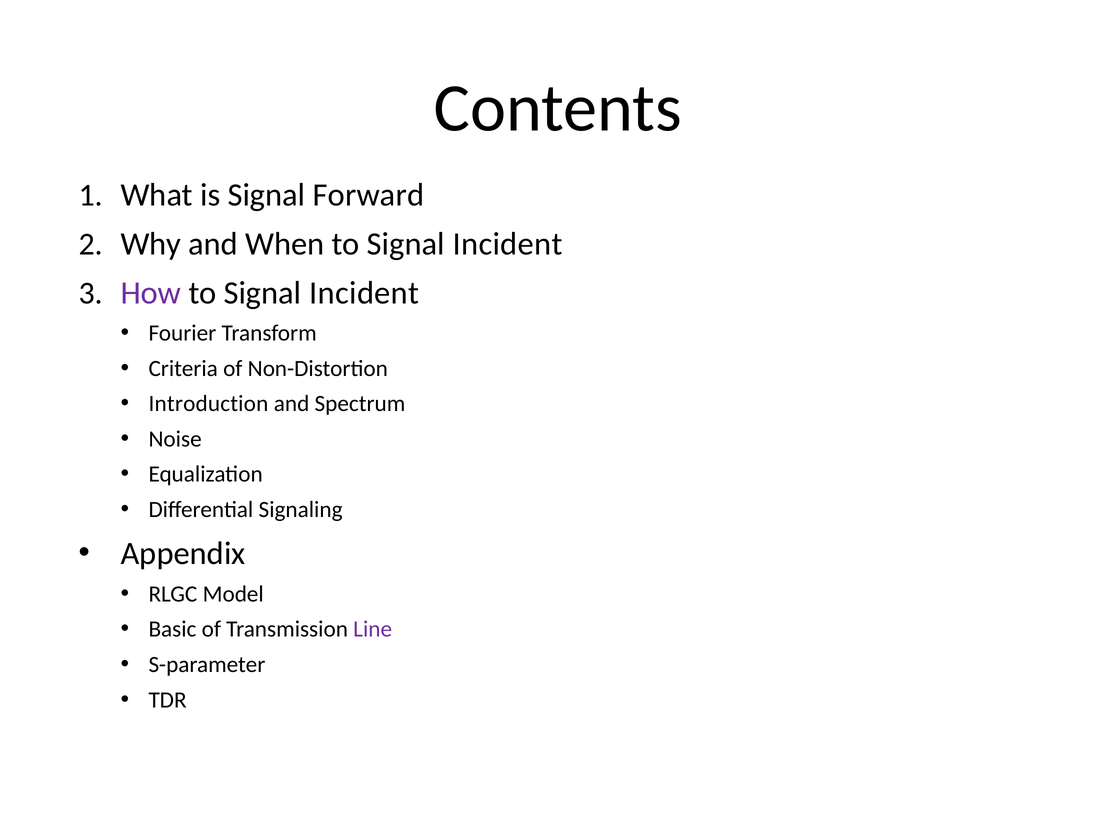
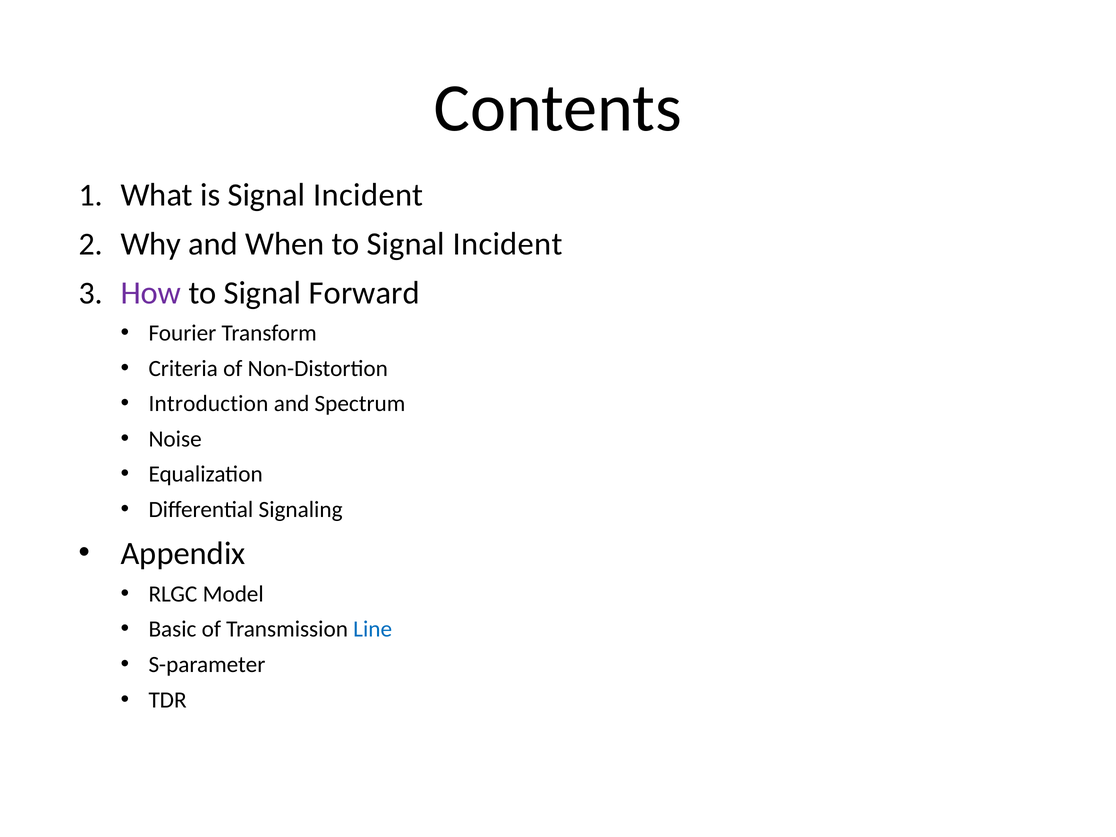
is Signal Forward: Forward -> Incident (368, 195)
Incident: Incident -> Forward (364, 293)
Line colour: purple -> blue (373, 629)
